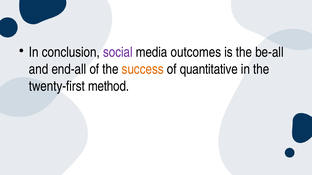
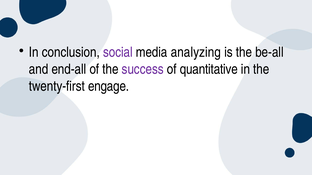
outcomes: outcomes -> analyzing (196, 52)
success colour: orange -> purple (143, 69)
method: method -> engage (109, 86)
